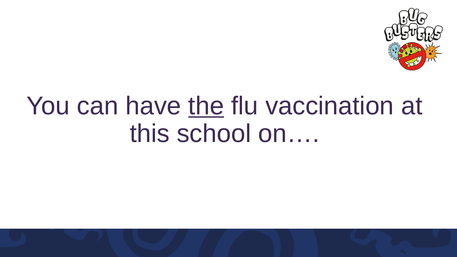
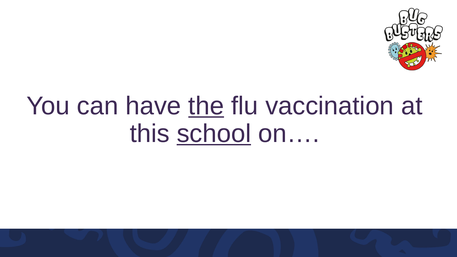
school underline: none -> present (214, 134)
